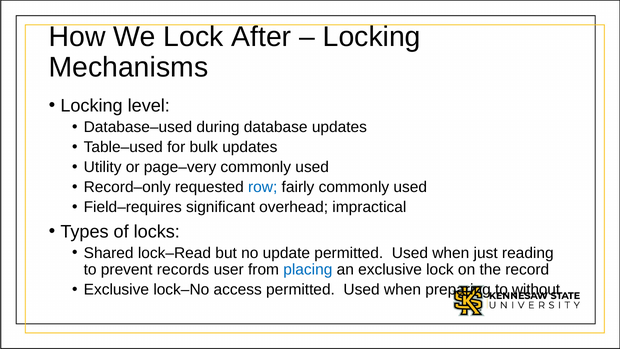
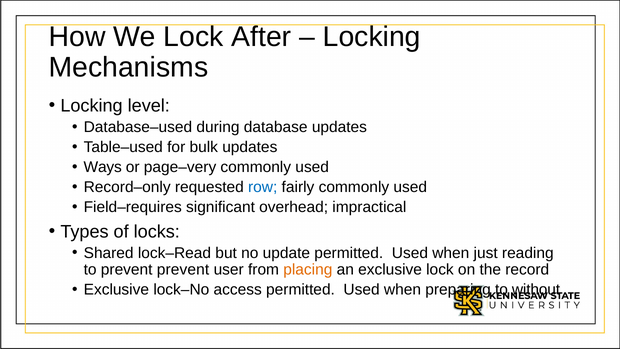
Utility: Utility -> Ways (103, 167)
prevent records: records -> prevent (183, 270)
placing colour: blue -> orange (308, 270)
